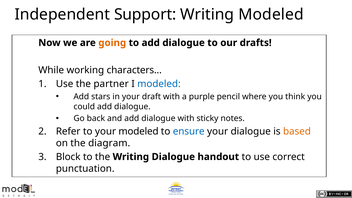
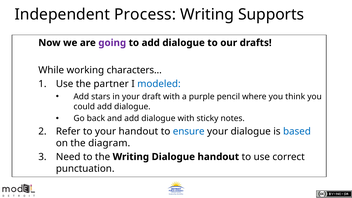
Support: Support -> Process (145, 14)
Writing Modeled: Modeled -> Supports (271, 14)
going colour: orange -> purple (112, 43)
your modeled: modeled -> handout (138, 131)
based colour: orange -> blue (297, 131)
Block: Block -> Need (68, 157)
